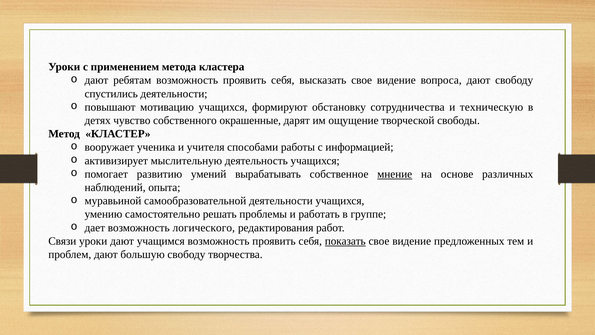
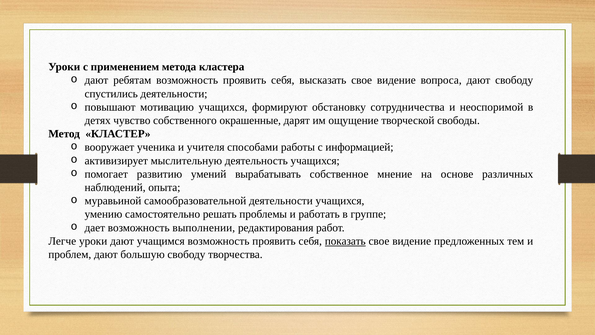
техническую: техническую -> неоспоримой (492, 107)
мнение underline: present -> none (395, 174)
логического: логического -> выполнении (204, 227)
Связи: Связи -> Легче (62, 241)
